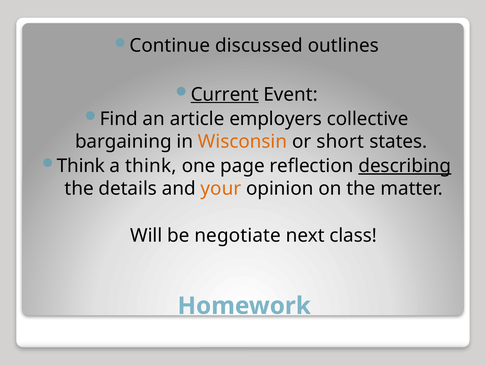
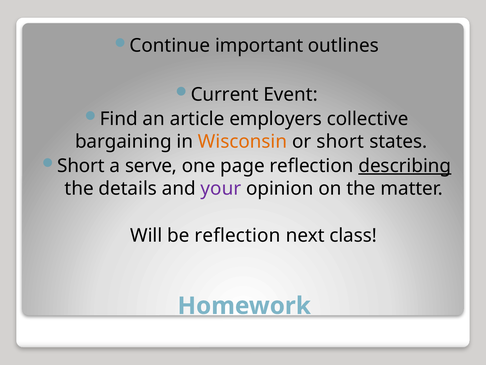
discussed: discussed -> important (259, 46)
Current underline: present -> none (225, 94)
Think: Think -> Short (81, 166)
a think: think -> serve (151, 166)
your colour: orange -> purple (221, 188)
be negotiate: negotiate -> reflection (238, 235)
